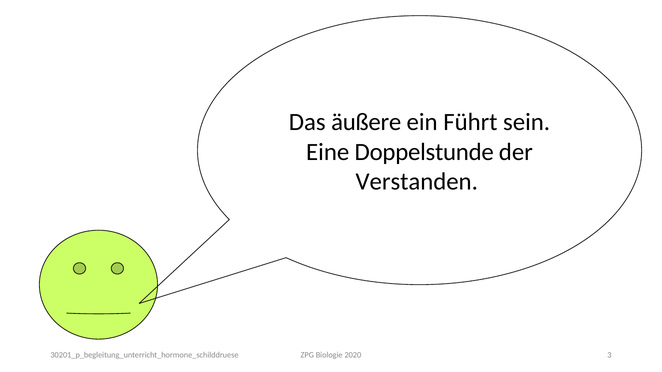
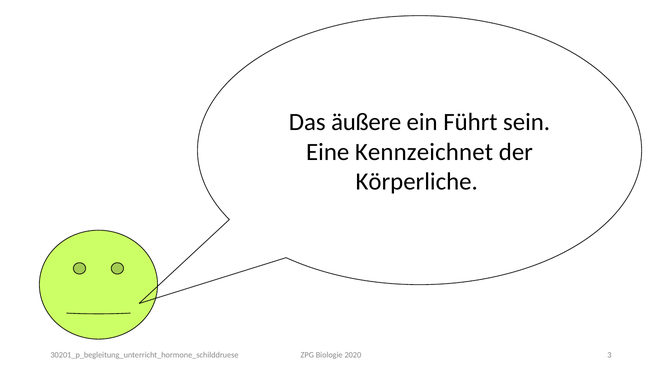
Doppelstunde: Doppelstunde -> Kennzeichnet (424, 152)
Verstanden: Verstanden -> Körperliche (417, 182)
